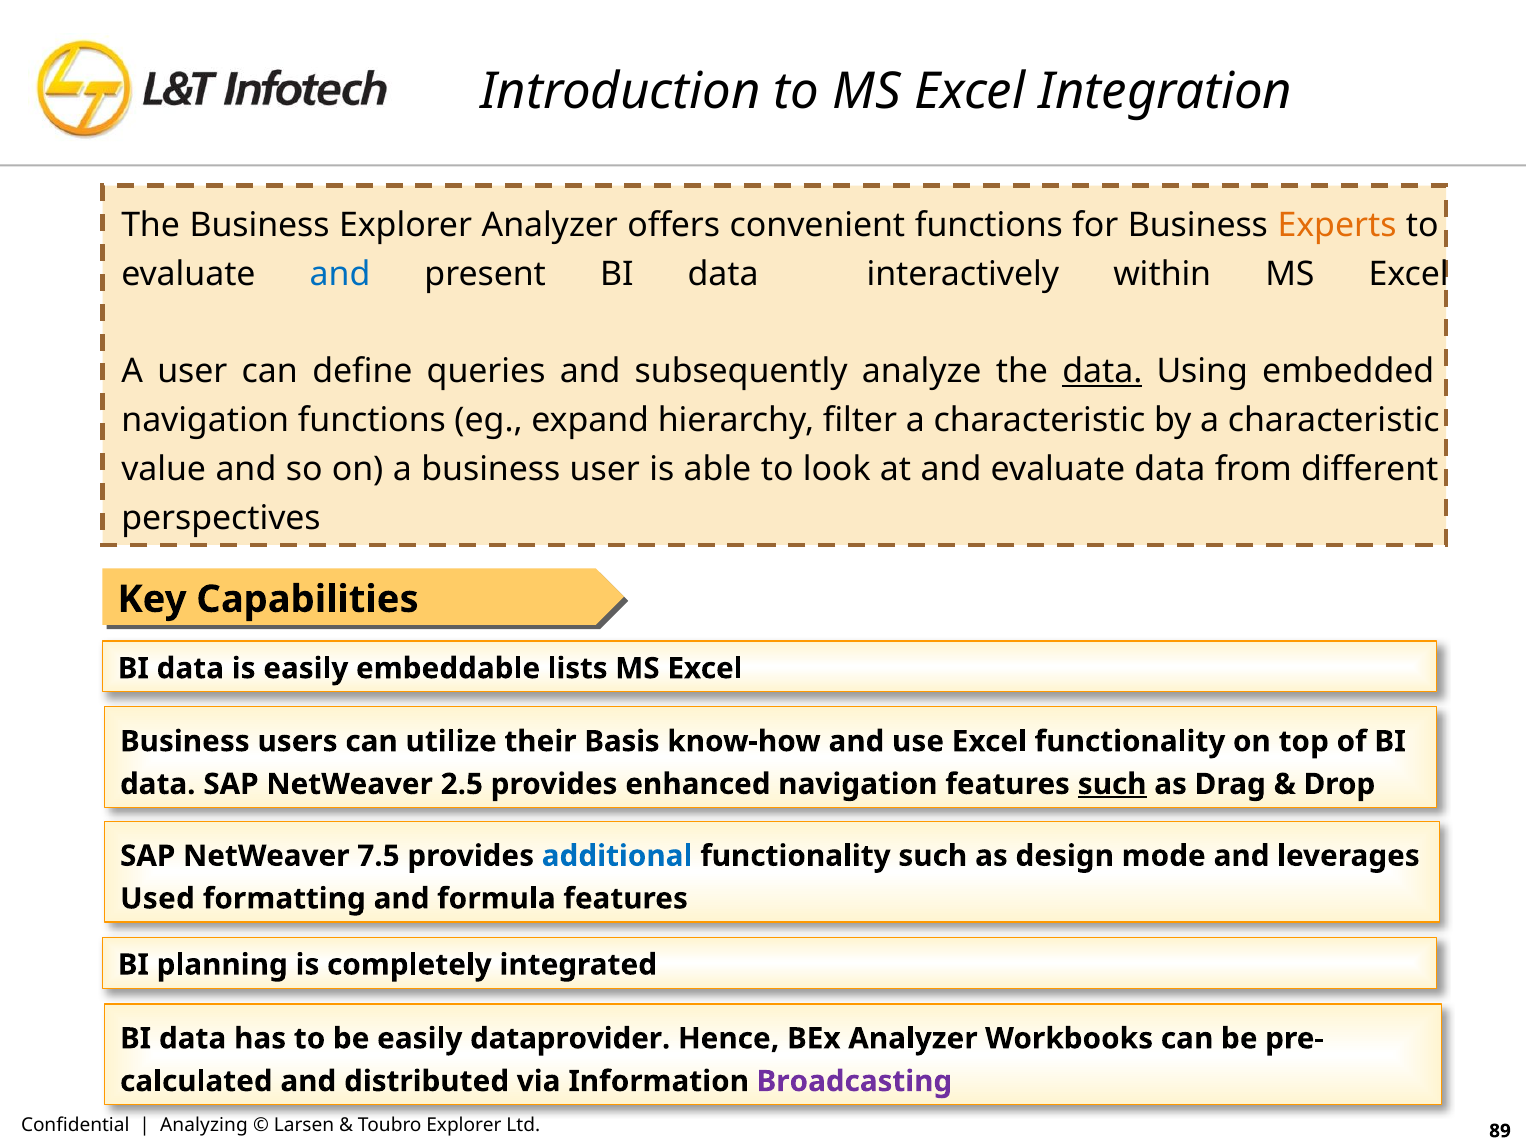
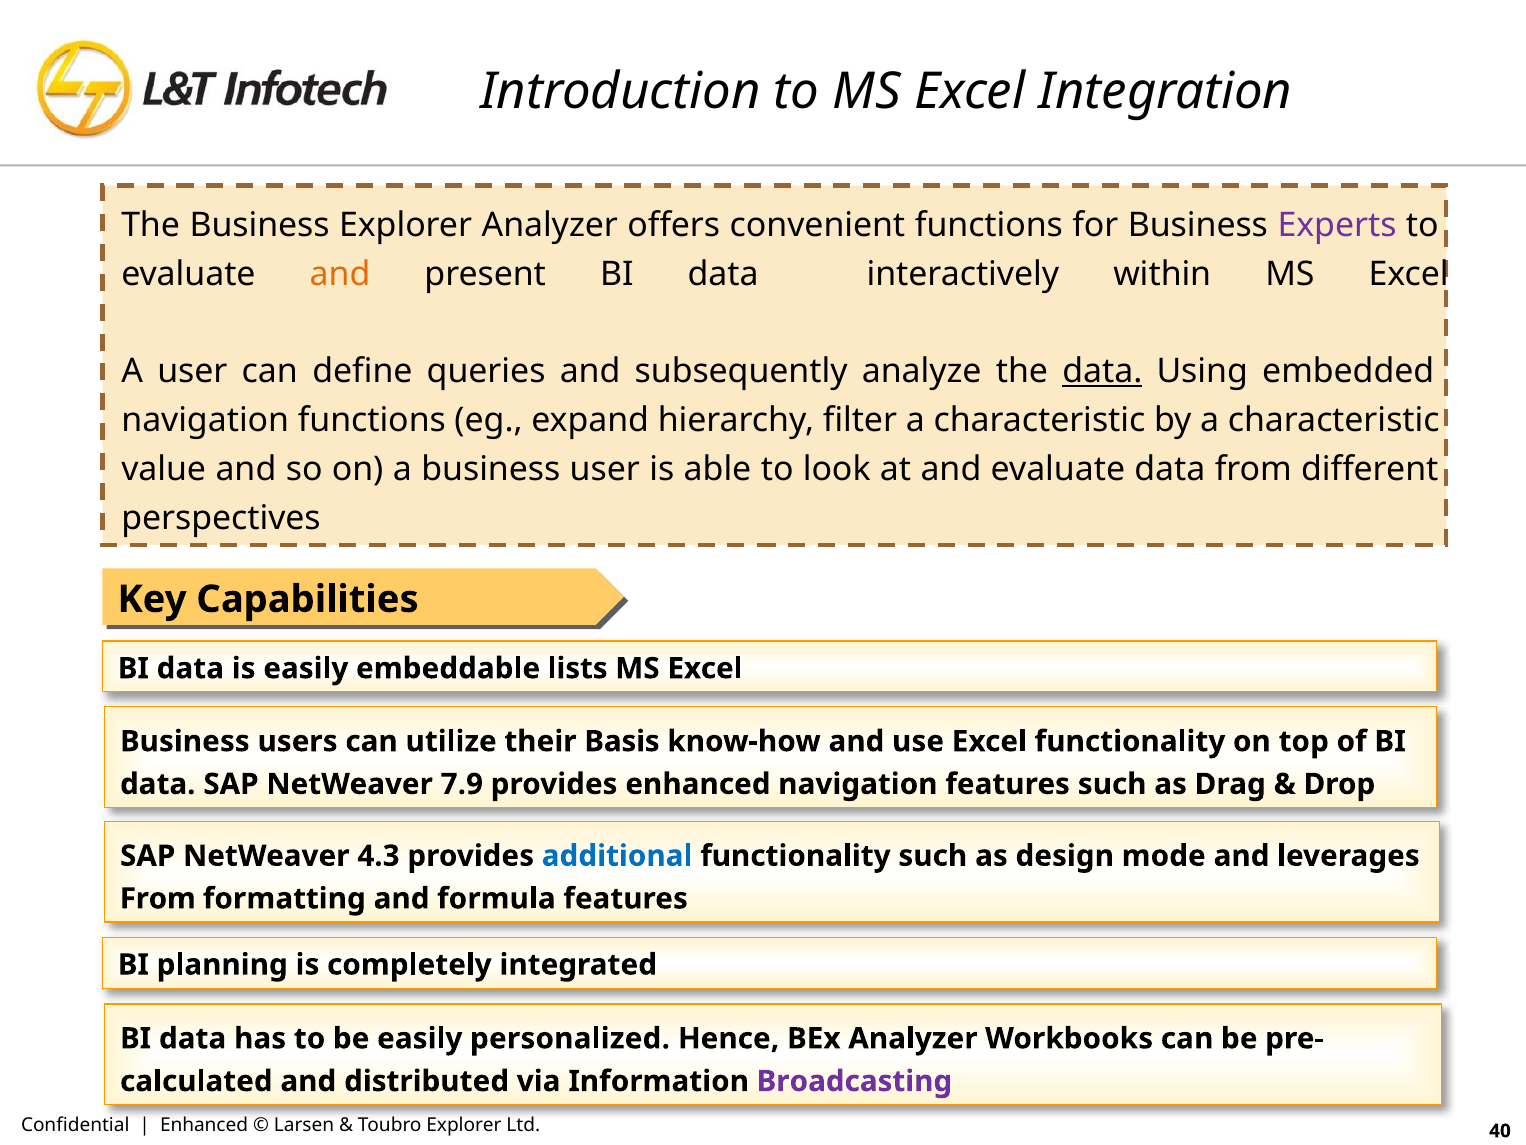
Experts colour: orange -> purple (1337, 225)
and colour: blue -> orange (340, 274)
2.5: 2.5 -> 7.9 (462, 784)
such underline: present -> none (1112, 784)
7.5: 7.5 -> 4.3 (378, 856)
Used: Used -> From (158, 898)
dataprovider: dataprovider -> personalized (570, 1038)
Analyzing: Analyzing -> Enhanced (204, 1125)
89: 89 -> 40 (1500, 1131)
